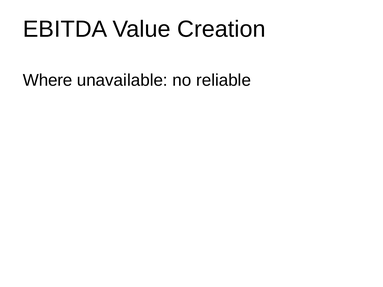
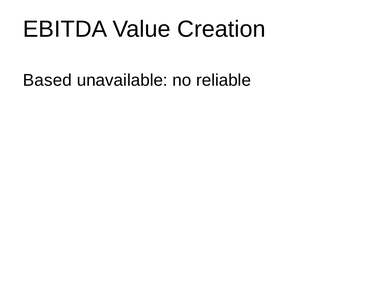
Where: Where -> Based (47, 80)
